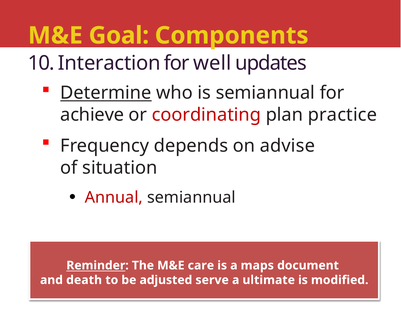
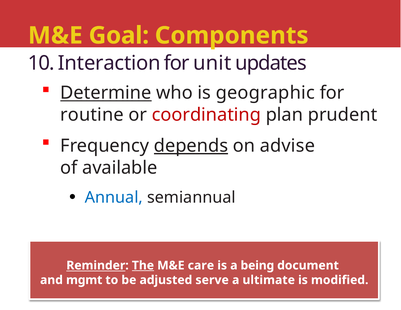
well: well -> unit (212, 63)
is semiannual: semiannual -> geographic (265, 93)
achieve: achieve -> routine (92, 115)
practice: practice -> prudent (343, 115)
depends underline: none -> present (191, 146)
situation: situation -> available (120, 168)
Annual colour: red -> blue (114, 197)
The underline: none -> present (143, 265)
maps: maps -> being (257, 265)
death: death -> mgmt (84, 280)
